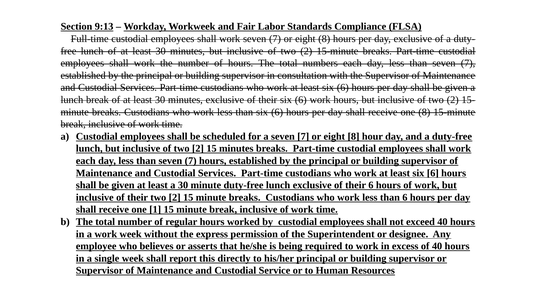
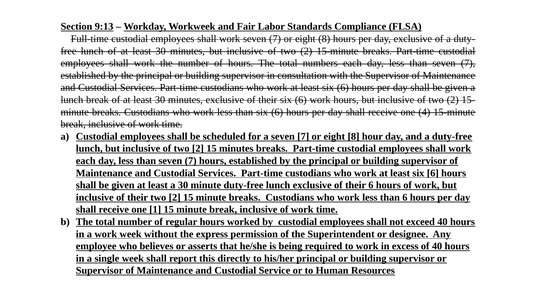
one 8: 8 -> 4 (424, 112)
